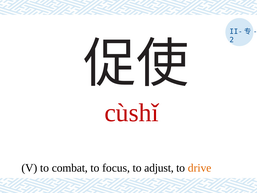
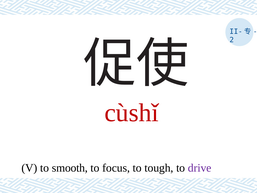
combat: combat -> smooth (70, 168)
adjust: adjust -> tough (159, 168)
drive colour: orange -> purple (200, 168)
